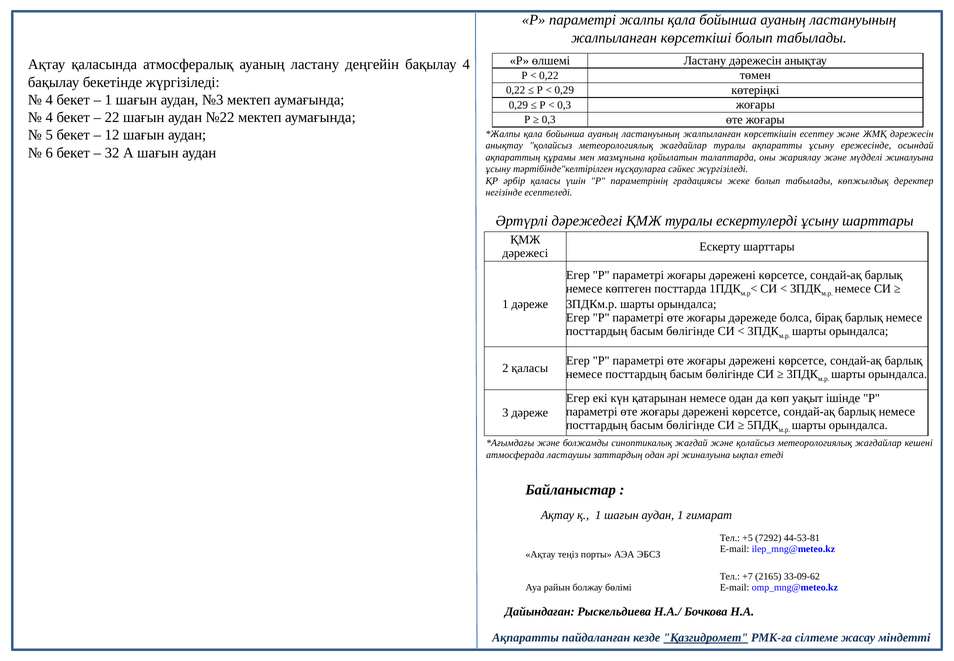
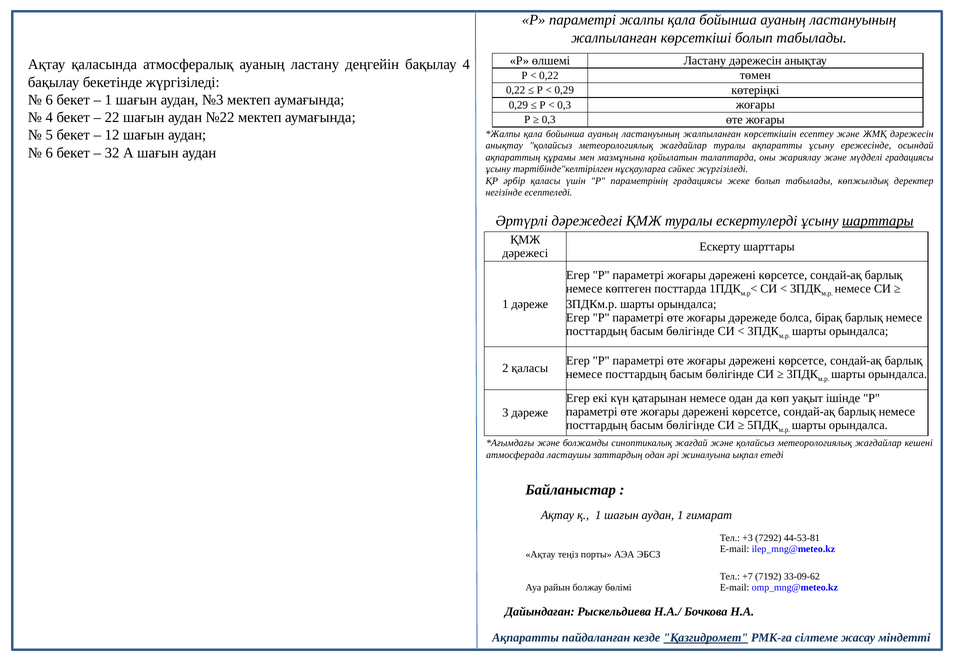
4: 4 -> 6 (49, 100)
мүдделі жиналуына: жиналуына -> градациясы (909, 157)
шарттары underline: none -> present (878, 221)
+5: +5 -> +3 (748, 538)
2165: 2165 -> 7192 (768, 576)
